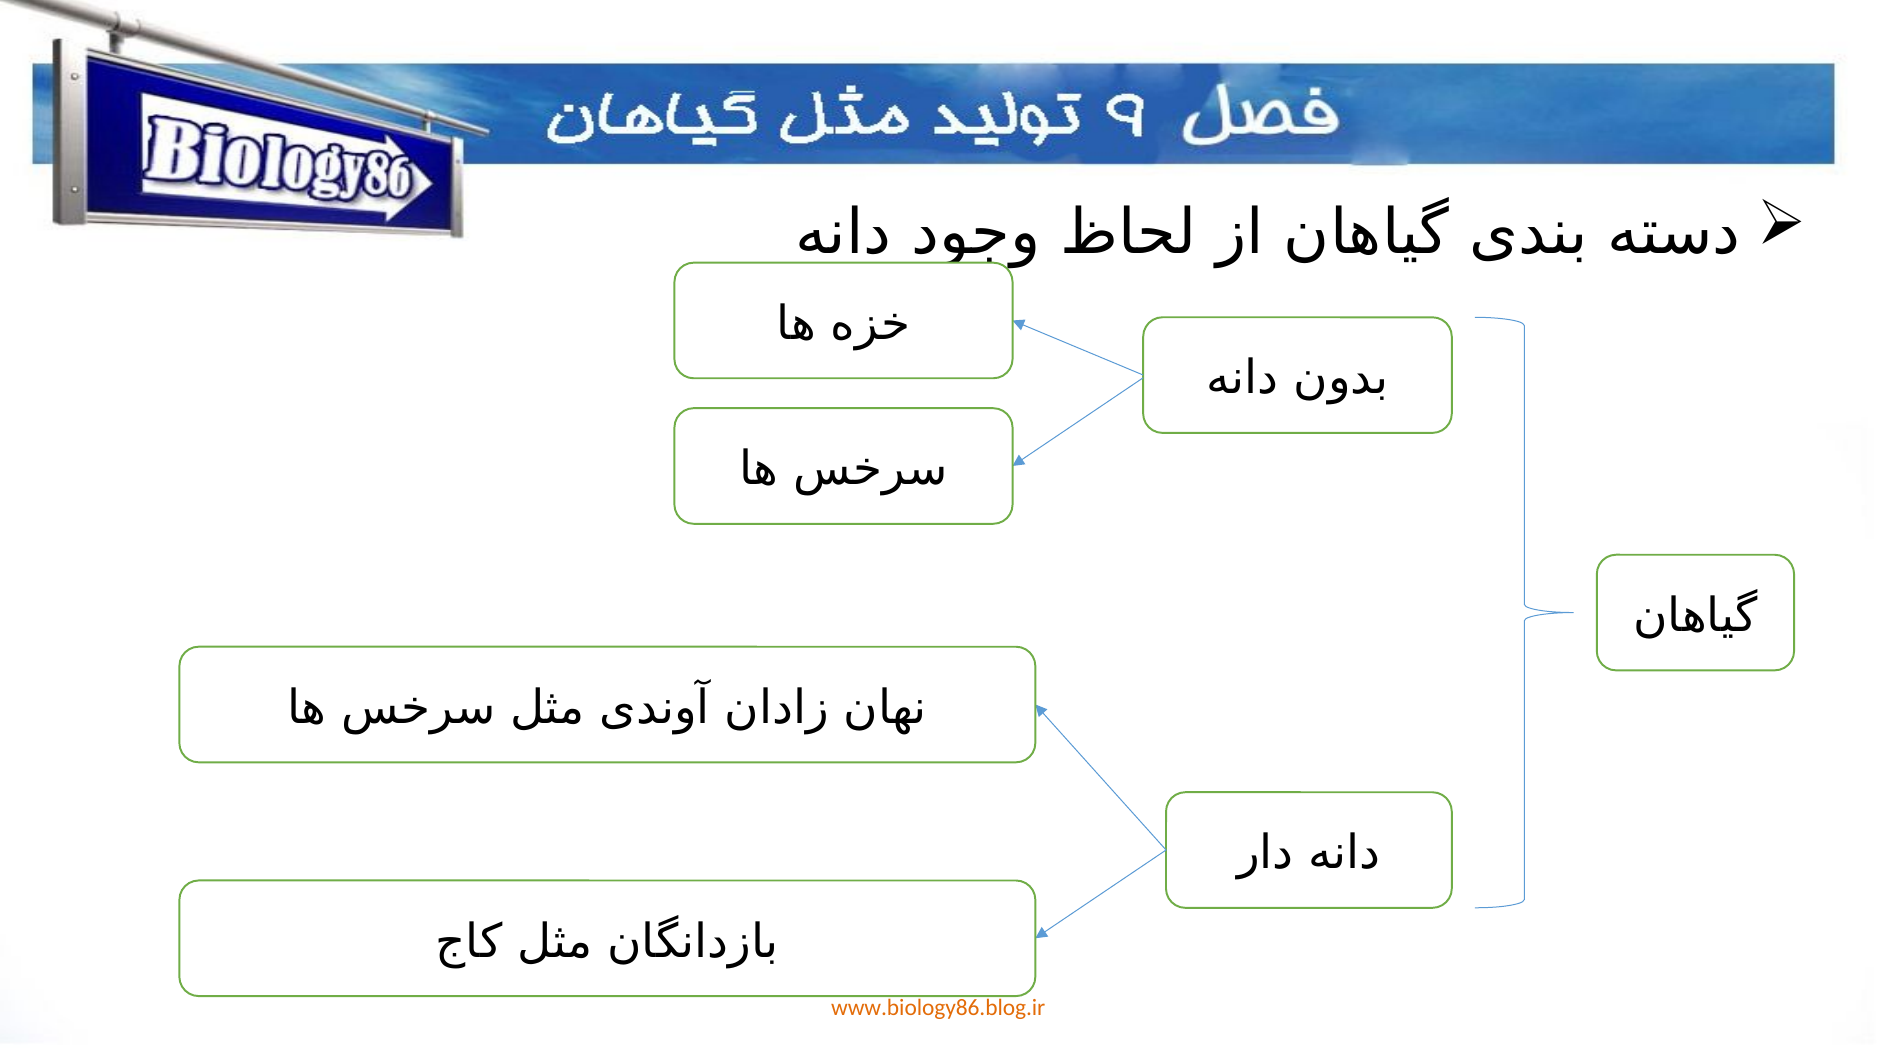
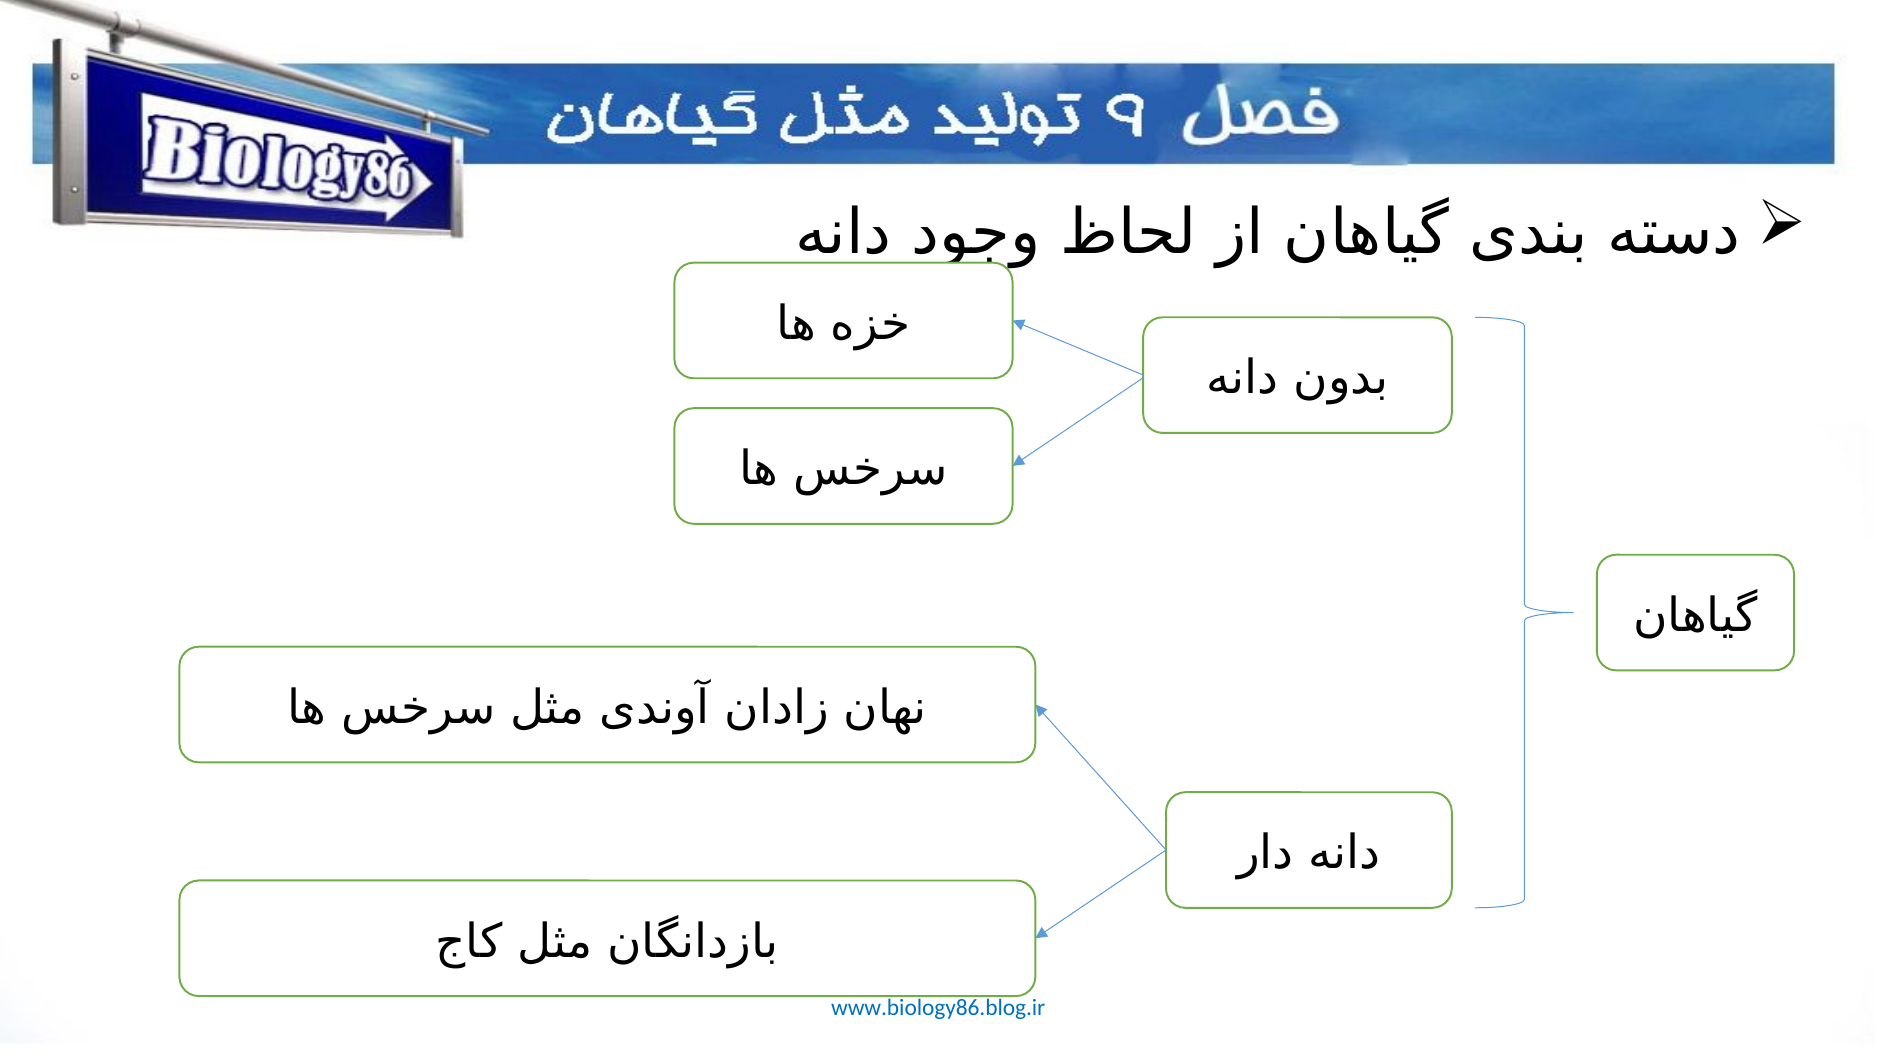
www.biology86.blog.ir colour: orange -> blue (938, 1008)
